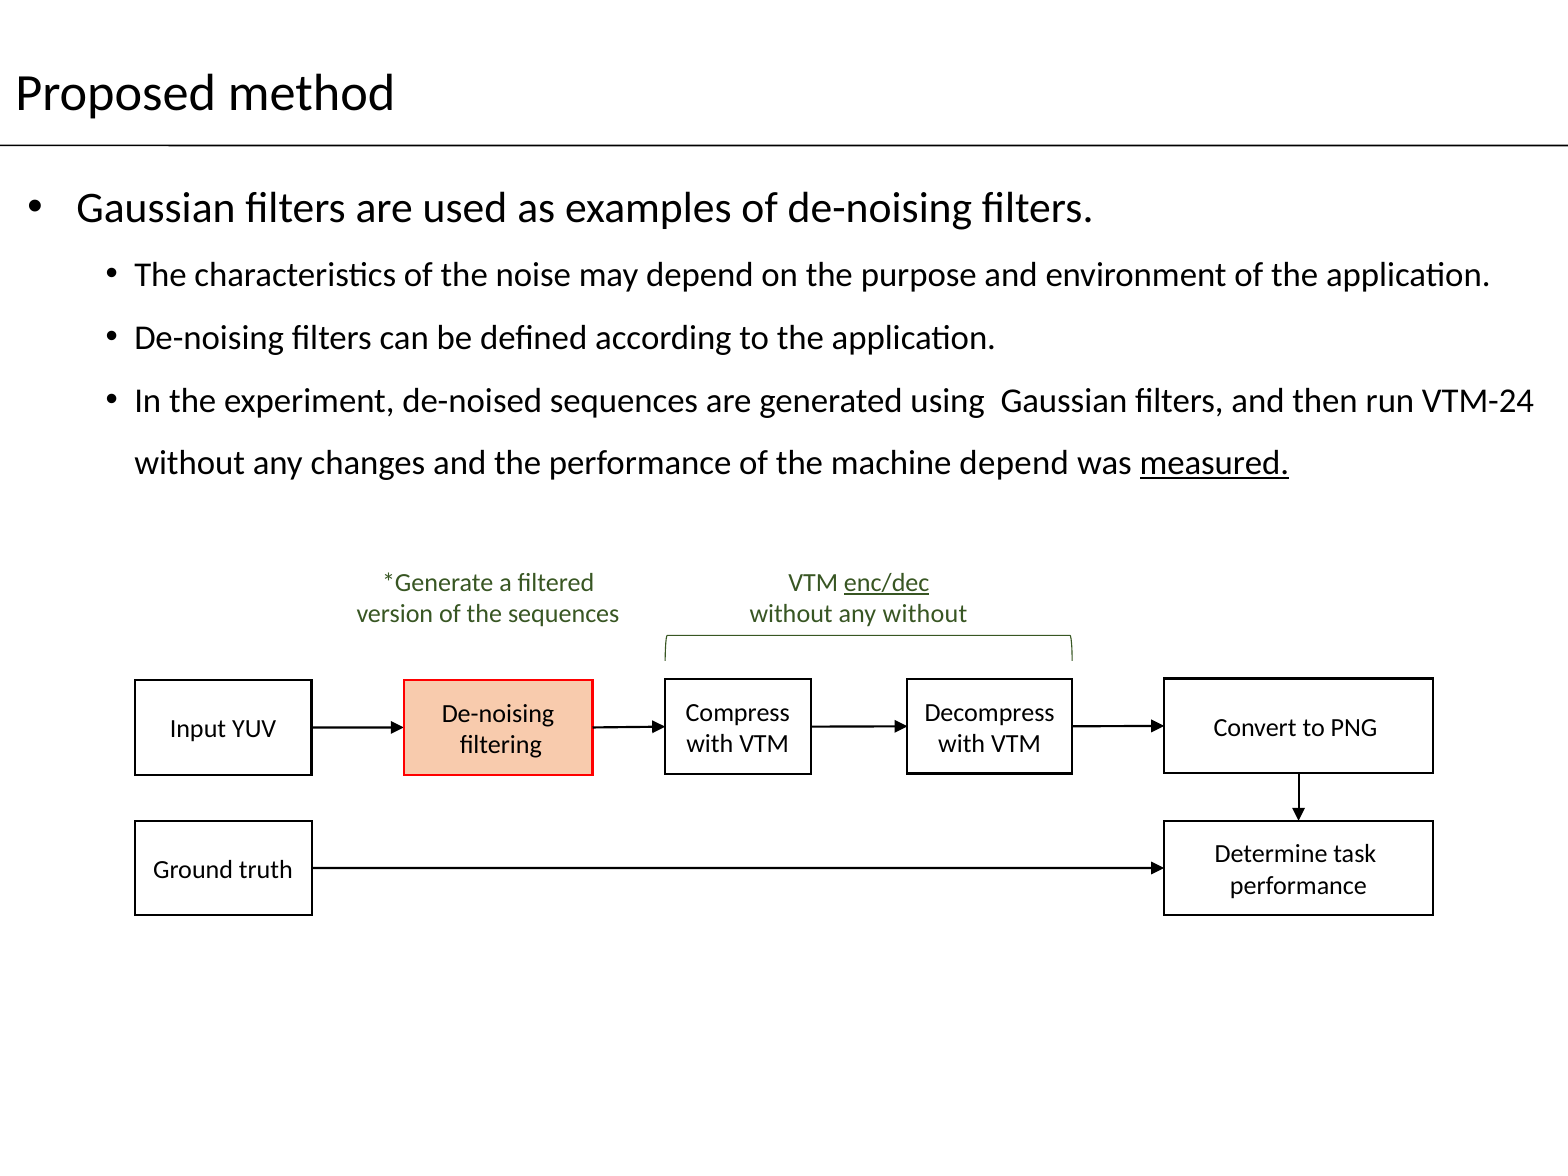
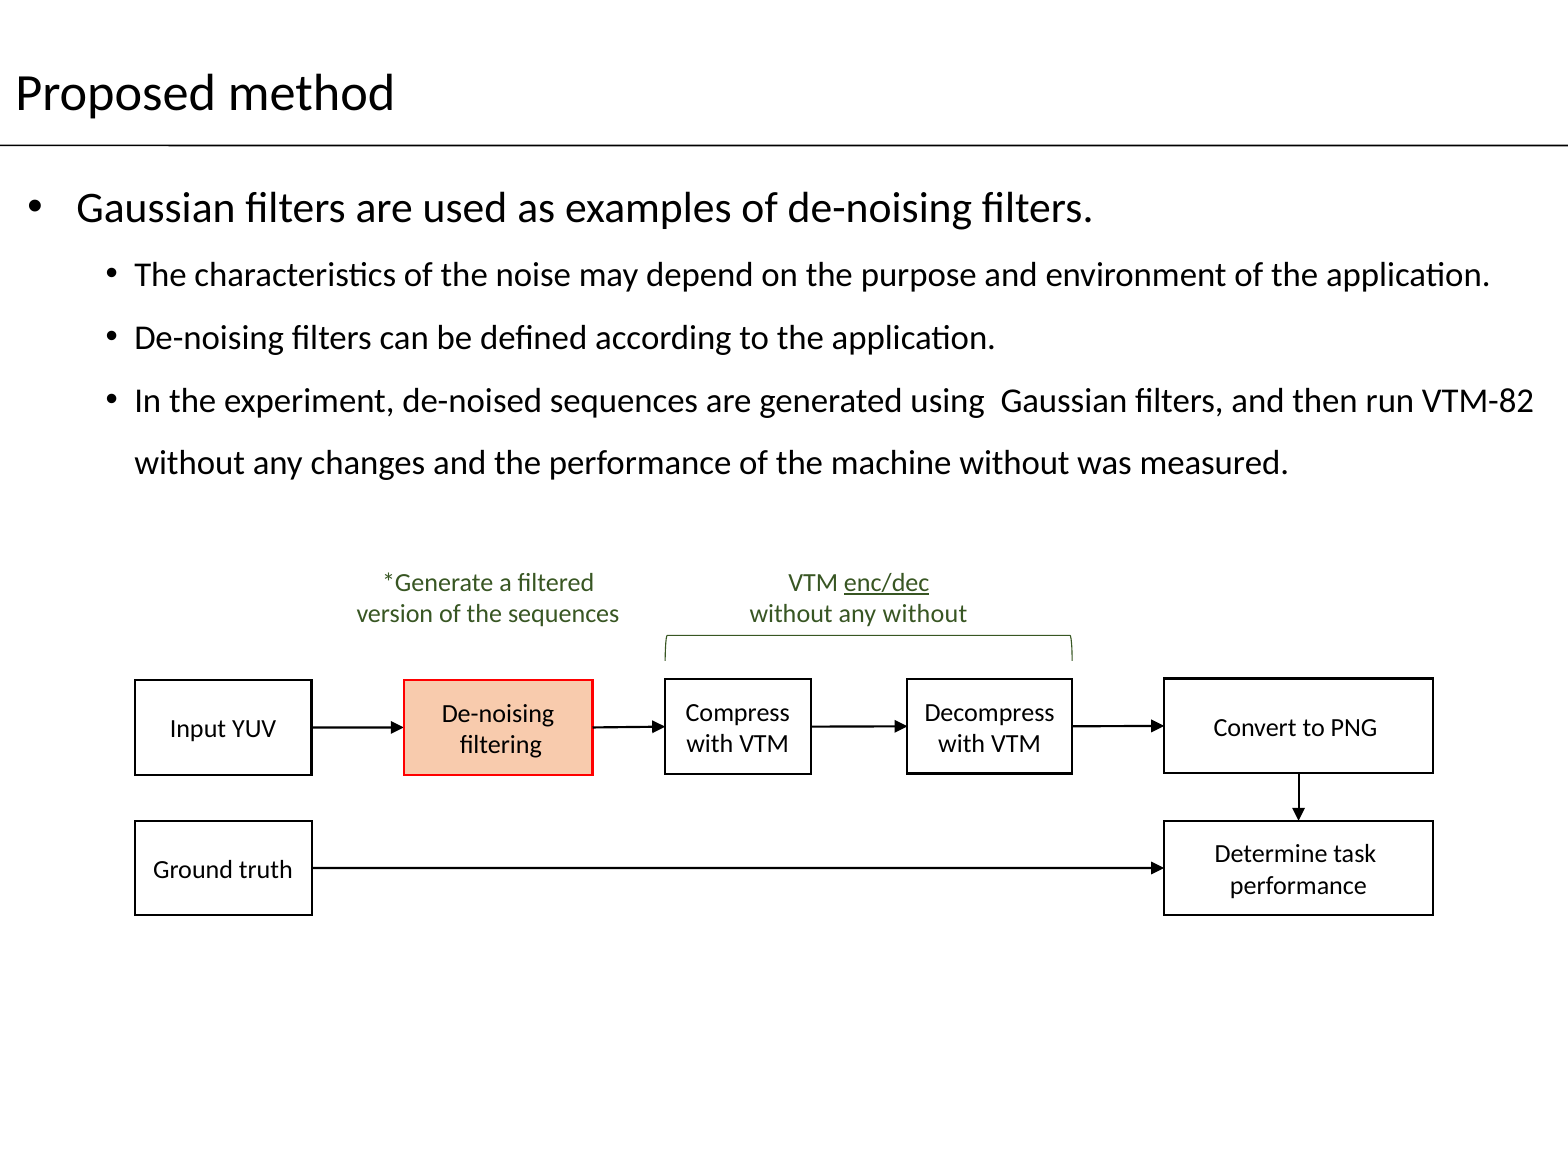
VTM-24: VTM-24 -> VTM-82 (1478, 401)
machine depend: depend -> without (1014, 463)
measured underline: present -> none (1214, 463)
